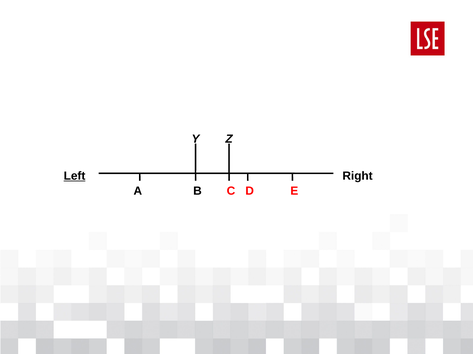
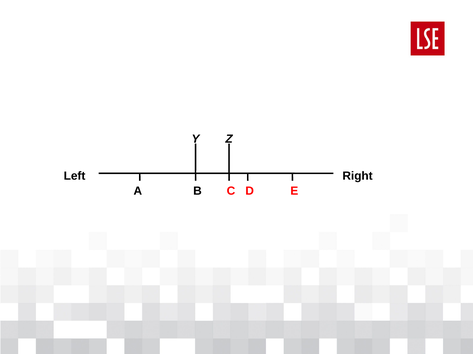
Left underline: present -> none (75, 176)
